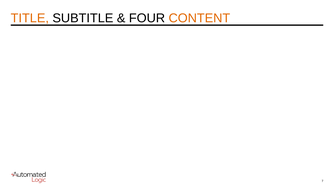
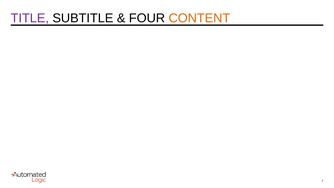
TITLE colour: orange -> purple (30, 18)
